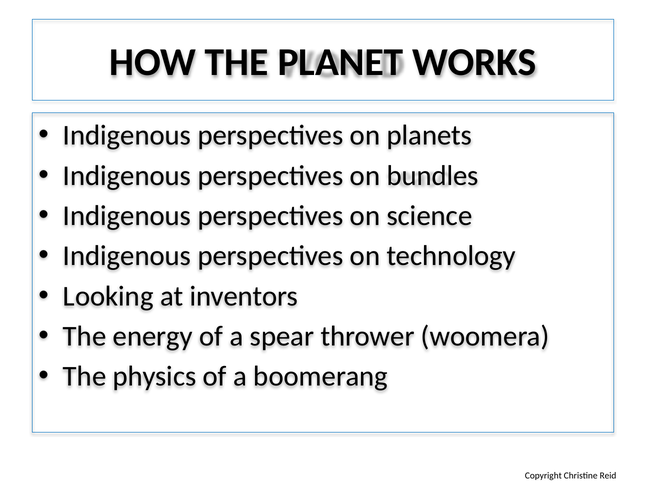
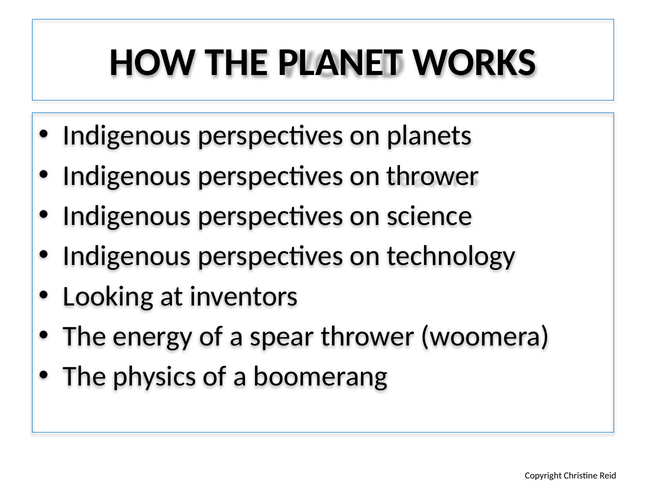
on bundles: bundles -> thrower (433, 176)
